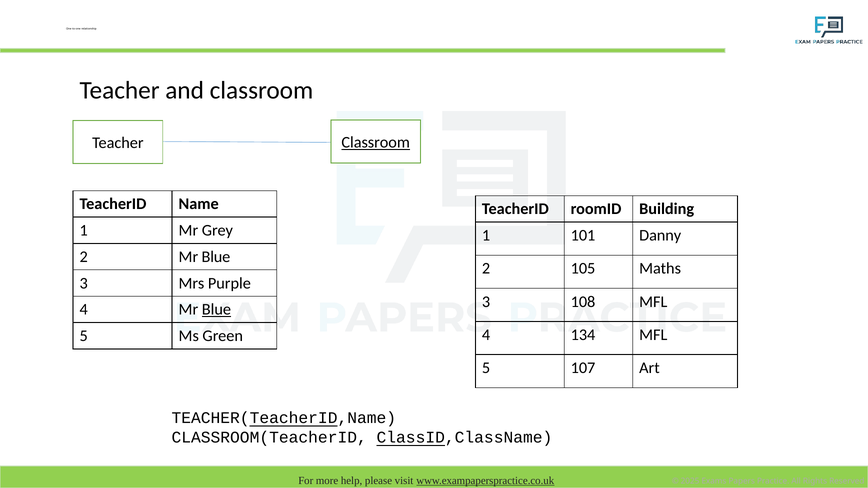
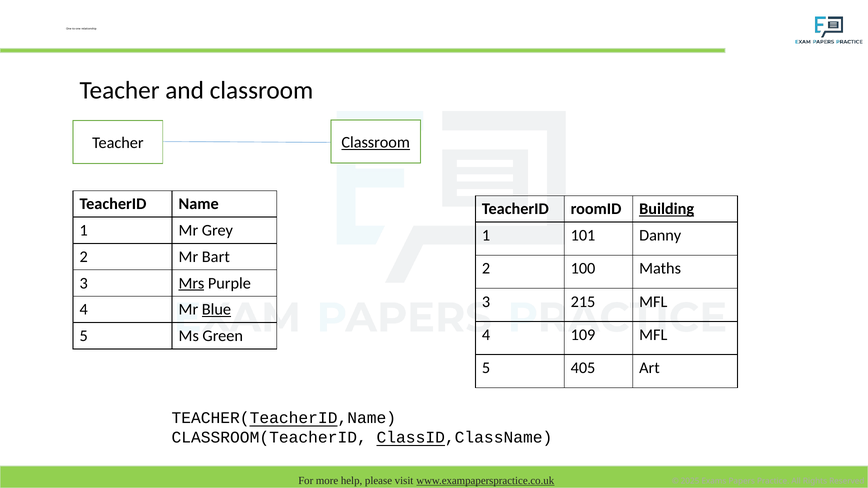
Building underline: none -> present (667, 209)
2 Mr Blue: Blue -> Bart (216, 257)
105: 105 -> 100 (583, 269)
Mrs underline: none -> present (191, 283)
108: 108 -> 215 (583, 302)
134: 134 -> 109 (583, 335)
107: 107 -> 405 (583, 368)
